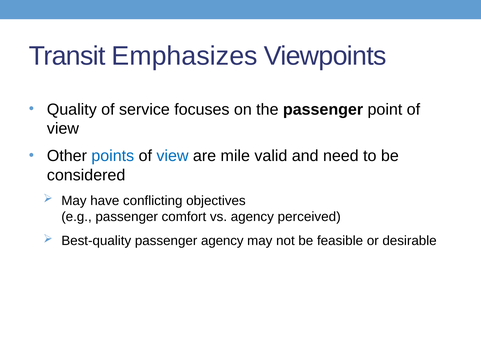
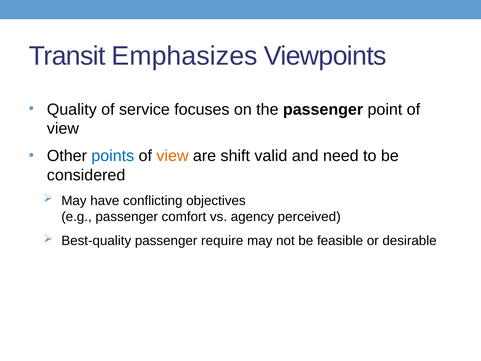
view colour: blue -> orange (172, 156)
mile: mile -> shift (235, 156)
passenger agency: agency -> require (222, 241)
